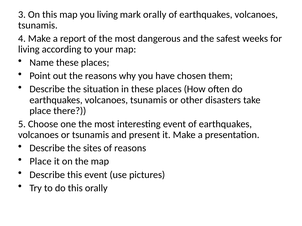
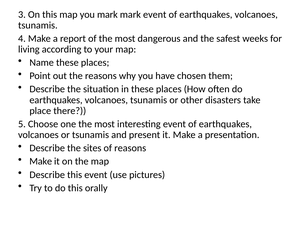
you living: living -> mark (107, 14)
mark orally: orally -> event (155, 14)
Place: Place -> Make (41, 162)
